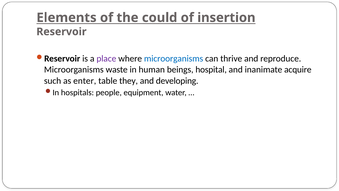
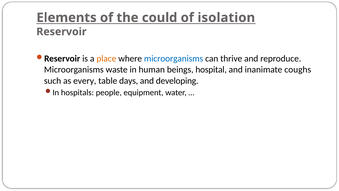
insertion: insertion -> isolation (226, 18)
place colour: purple -> orange (106, 59)
acquire: acquire -> coughs (298, 70)
enter: enter -> every (85, 81)
they: they -> days (129, 81)
